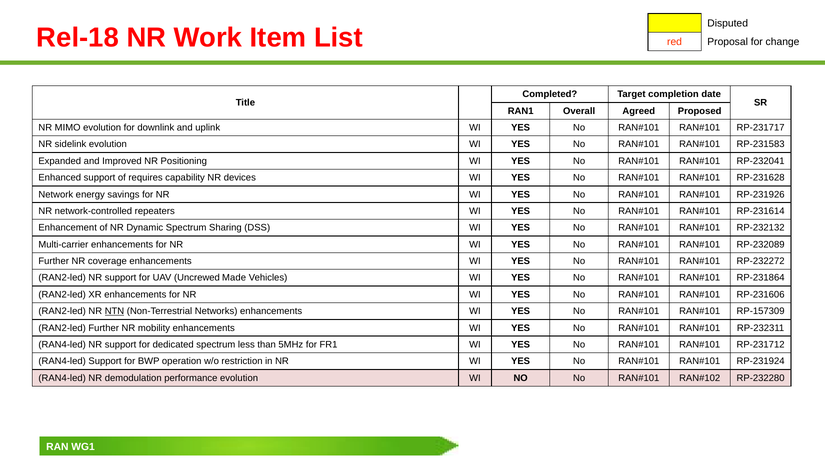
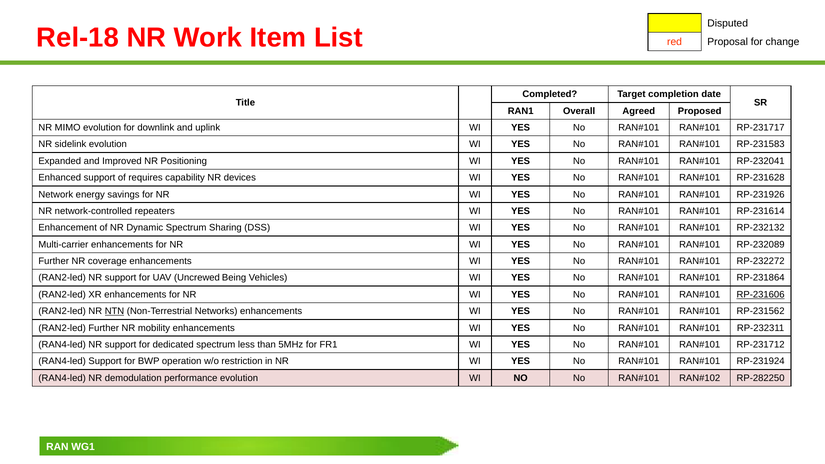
Made: Made -> Being (234, 278)
RP-231606 underline: none -> present (761, 295)
RP-157309: RP-157309 -> RP-231562 (761, 311)
RP-232280: RP-232280 -> RP-282250 (761, 378)
